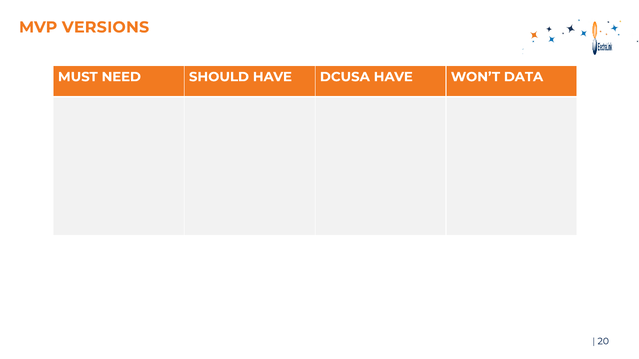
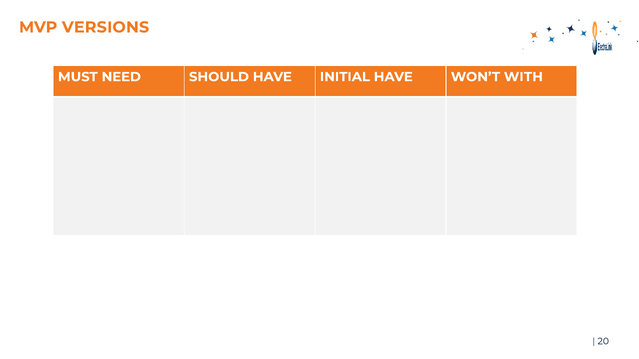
DCUSA: DCUSA -> INITIAL (345, 77)
DATA: DATA -> WITH (523, 77)
